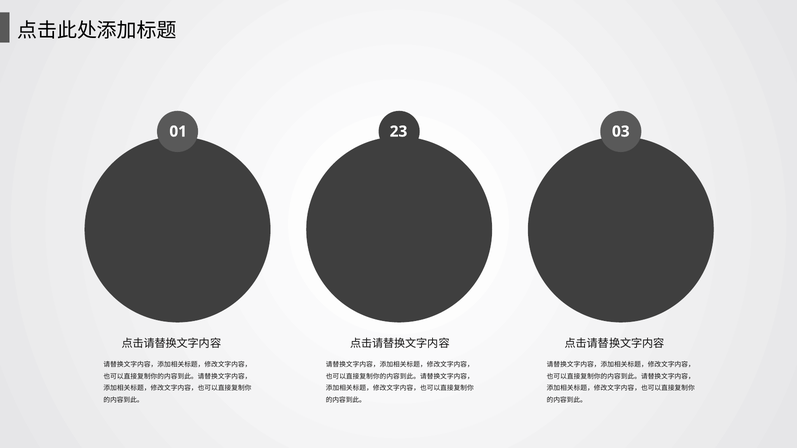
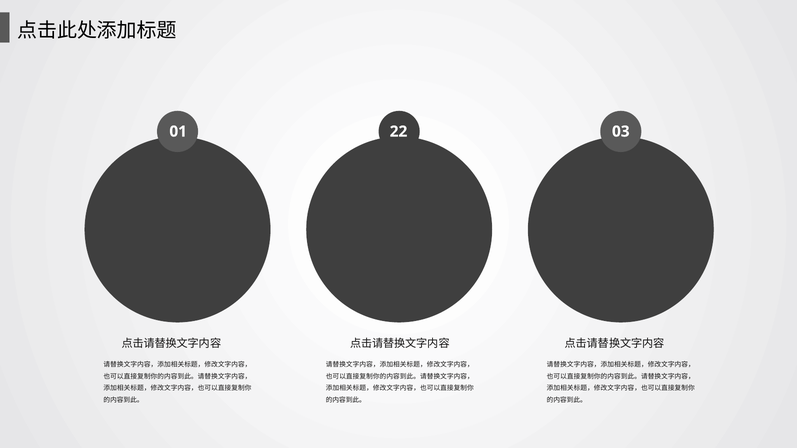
23: 23 -> 22 (399, 132)
